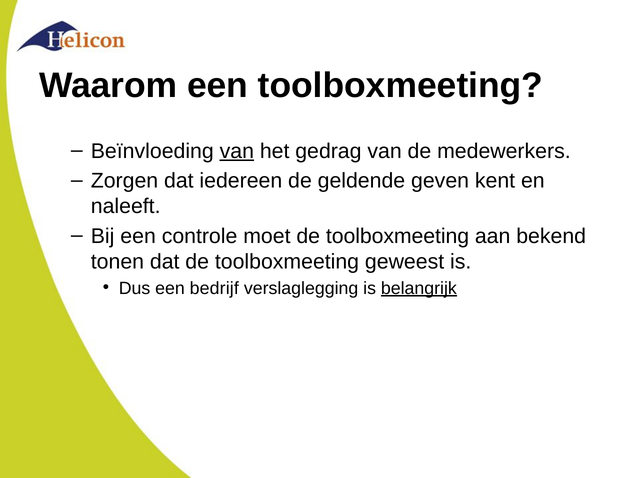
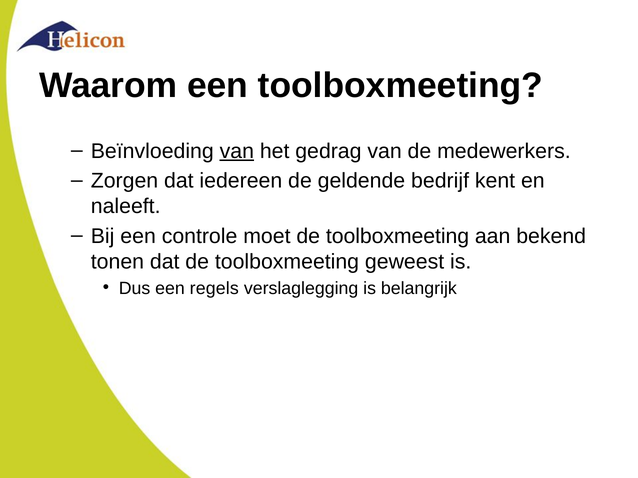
geven: geven -> bedrijf (440, 181)
bedrijf: bedrijf -> regels (214, 288)
belangrijk underline: present -> none (419, 288)
